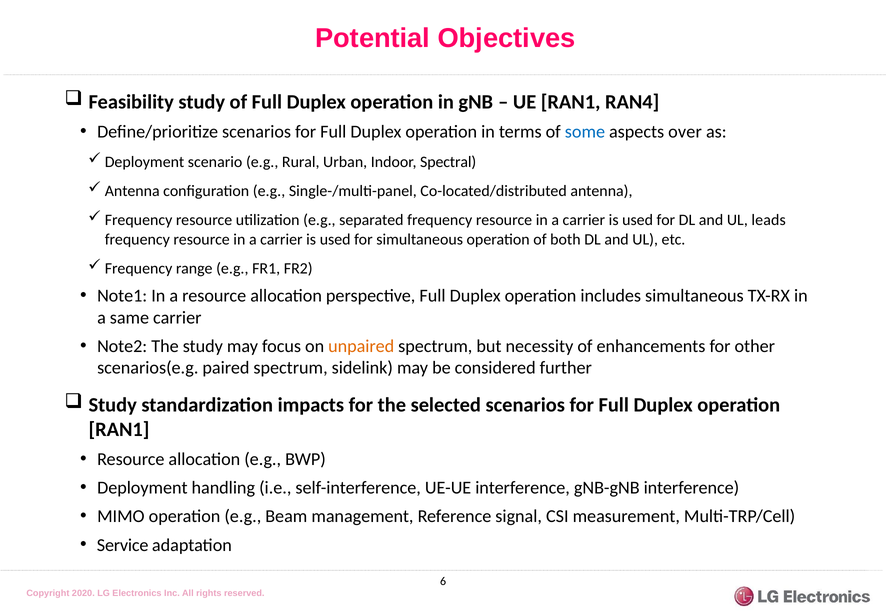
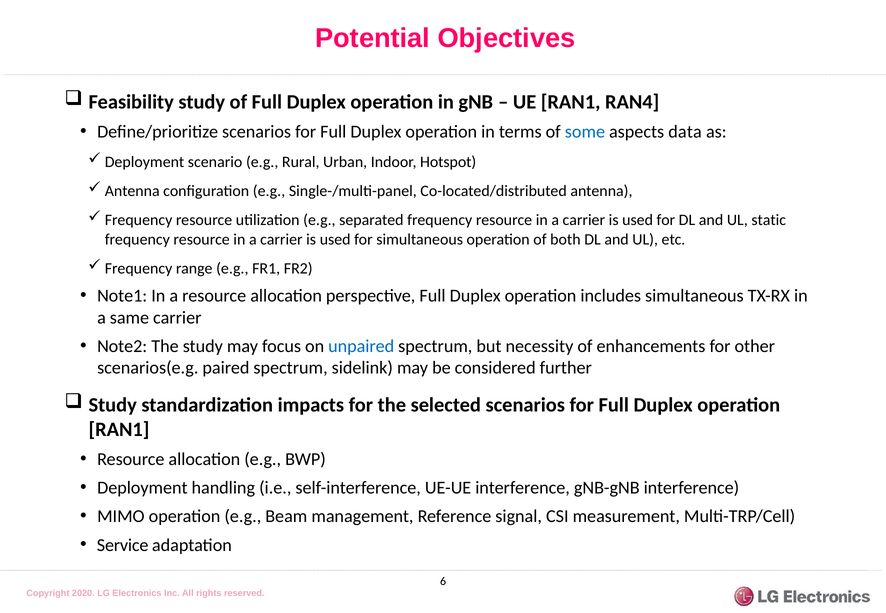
over: over -> data (685, 132)
Spectral: Spectral -> Hotspot (448, 162)
leads: leads -> static (769, 220)
unpaired colour: orange -> blue (361, 346)
